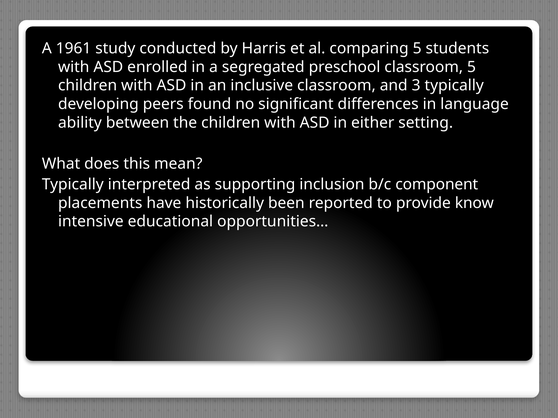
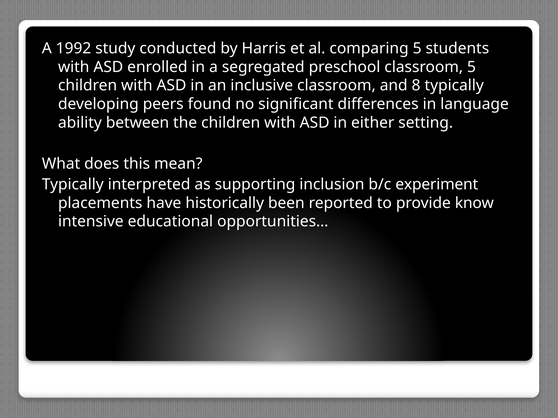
1961: 1961 -> 1992 (74, 48)
3: 3 -> 8 (416, 86)
component: component -> experiment (437, 185)
